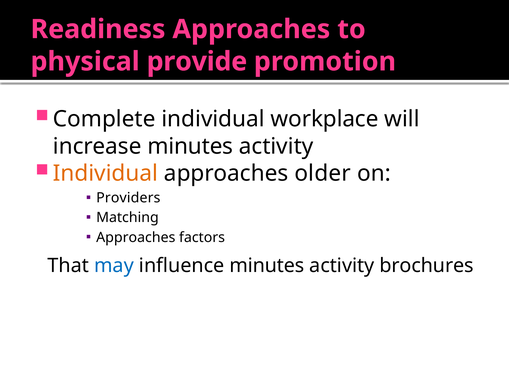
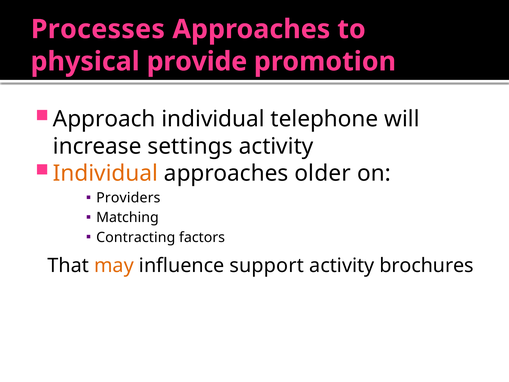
Readiness: Readiness -> Processes (98, 29)
Complete: Complete -> Approach (104, 119)
workplace: workplace -> telephone (325, 119)
increase minutes: minutes -> settings (190, 146)
Approaches: Approaches -> Contracting (136, 237)
may colour: blue -> orange (114, 265)
influence minutes: minutes -> support (267, 265)
